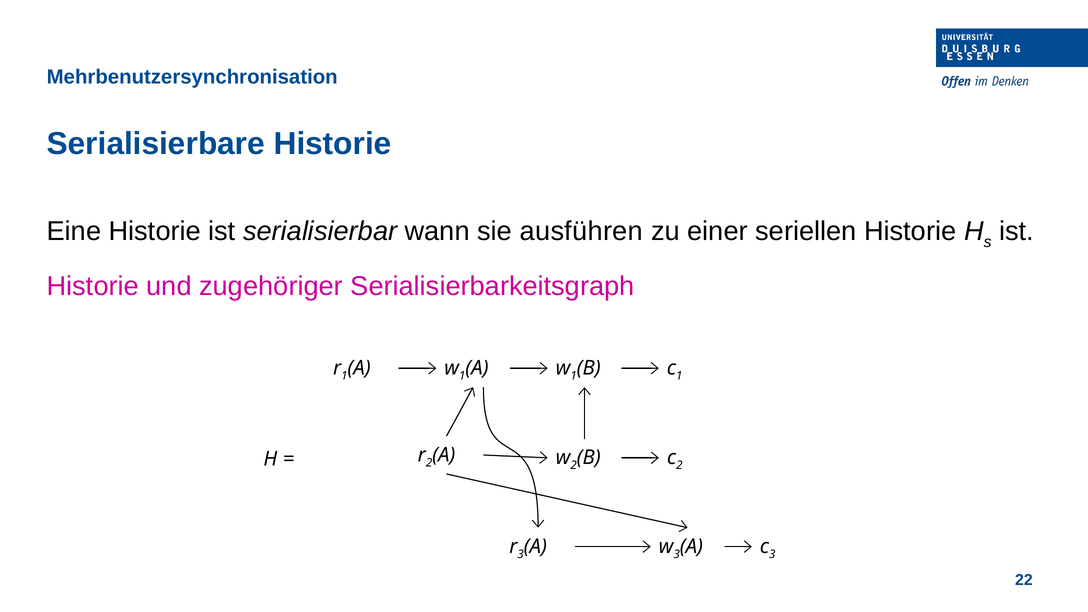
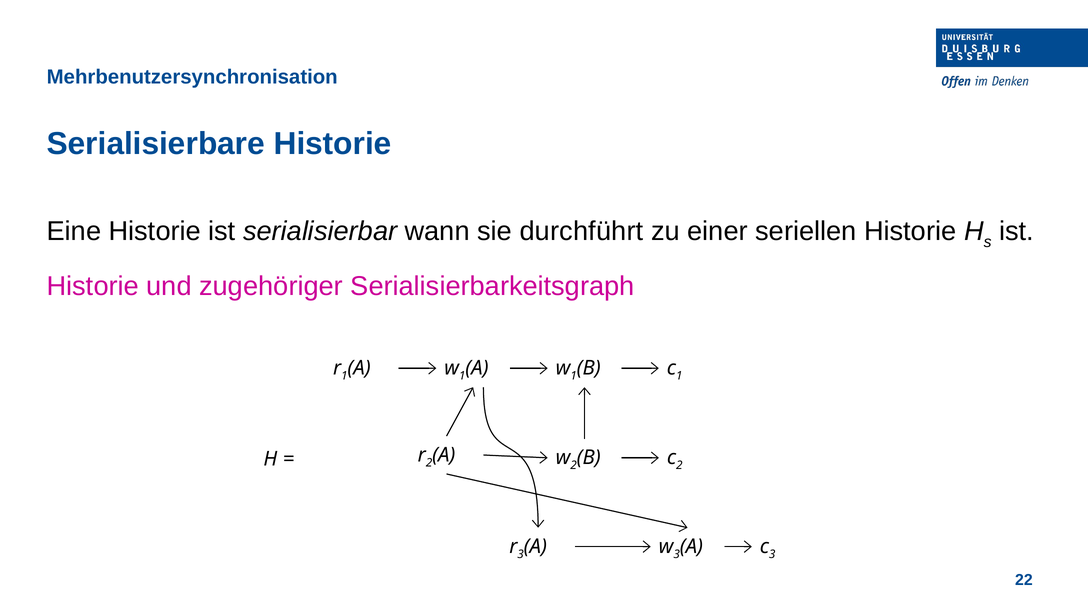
ausführen: ausführen -> durchführt (581, 231)
